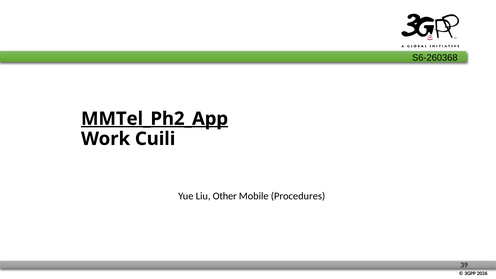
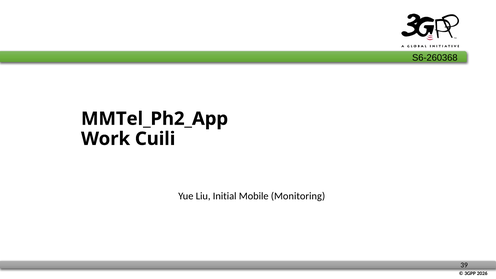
MMTel_Ph2_App underline: present -> none (155, 119)
Other: Other -> Initial (225, 196)
Procedures: Procedures -> Monitoring (298, 196)
